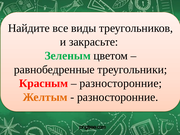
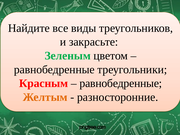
разносторонние: разносторонние -> равнобедренные (121, 83)
